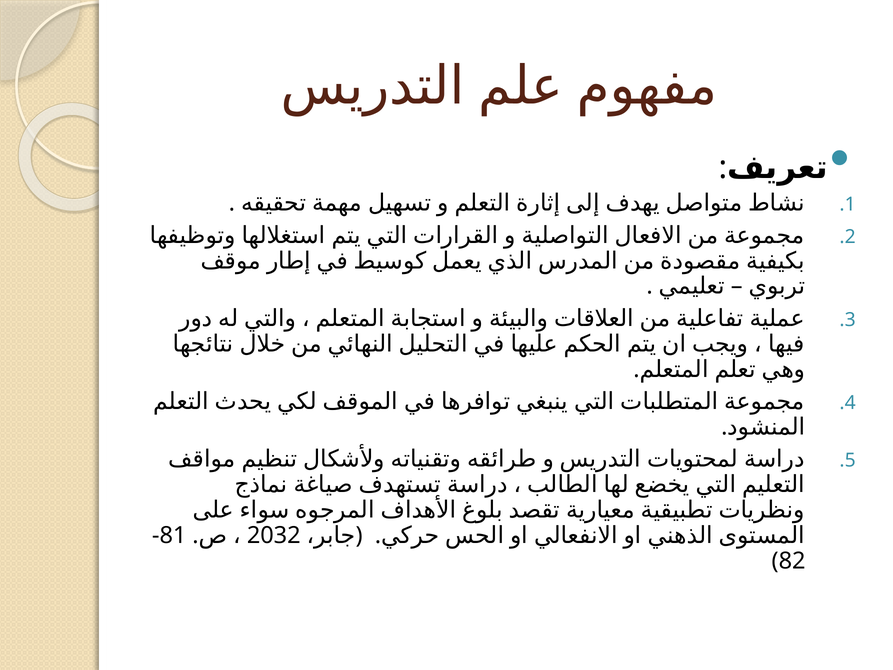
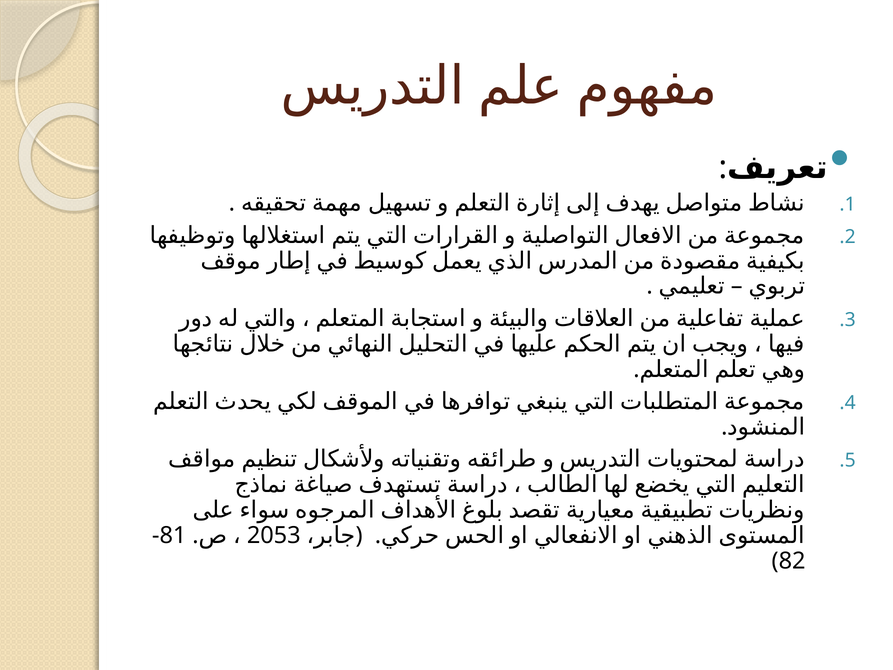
2032: 2032 -> 2053 (274, 535)
